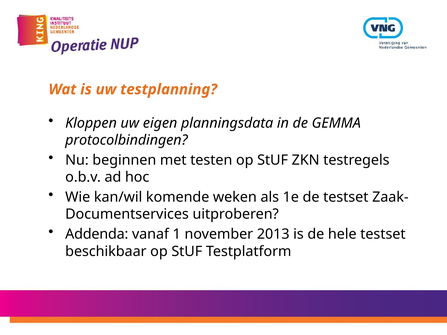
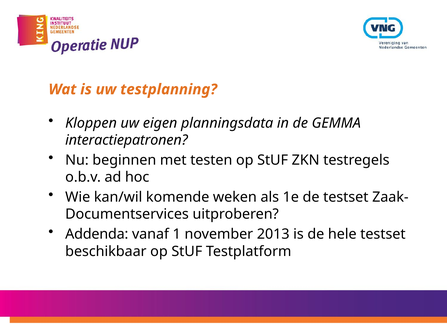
protocolbindingen: protocolbindingen -> interactiepatronen (126, 140)
